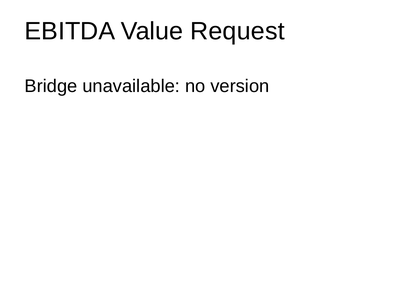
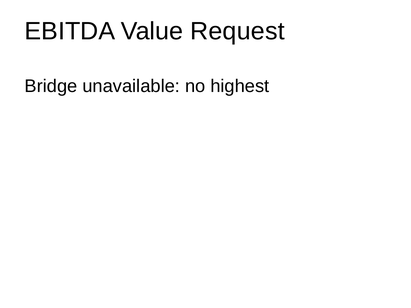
version: version -> highest (240, 86)
